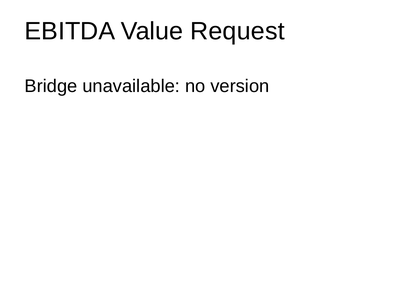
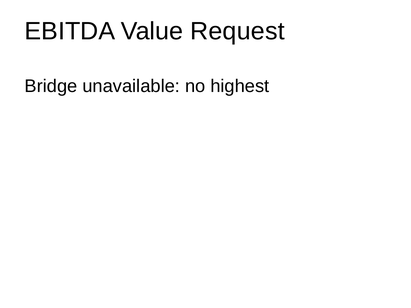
version: version -> highest (240, 86)
